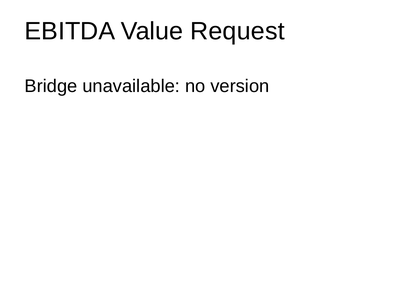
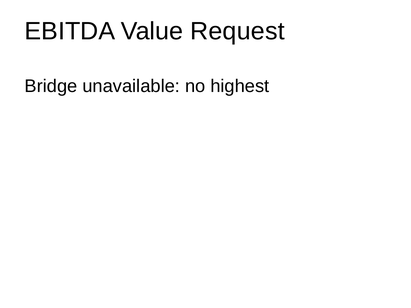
version: version -> highest (240, 86)
